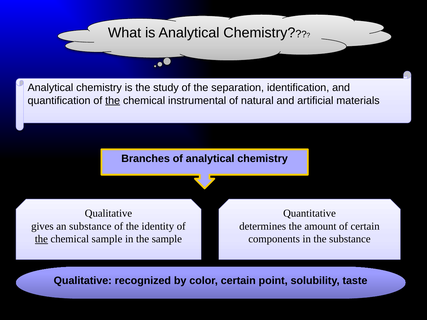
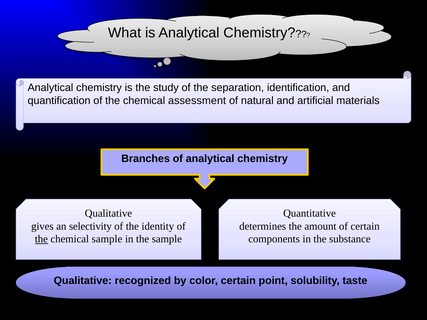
the underline: present -> none (113, 101)
instrumental: instrumental -> assessment (197, 101)
an substance: substance -> selectivity (90, 226)
